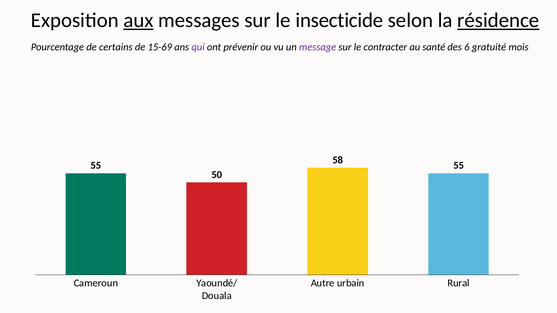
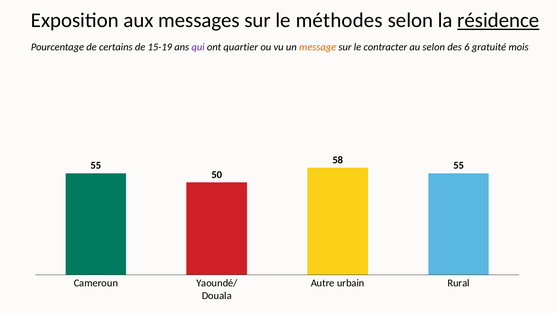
aux underline: present -> none (138, 20)
insecticide: insecticide -> méthodes (339, 20)
15-69: 15-69 -> 15-19 (160, 47)
prévenir: prévenir -> quartier (241, 47)
message colour: purple -> orange (318, 47)
au santé: santé -> selon (434, 47)
